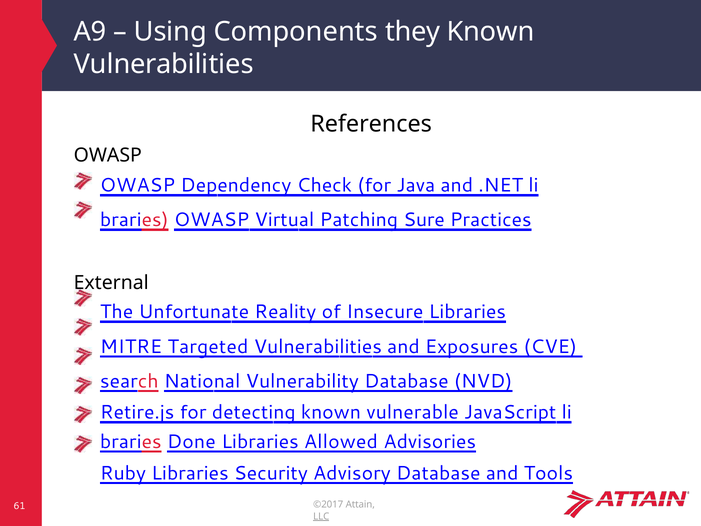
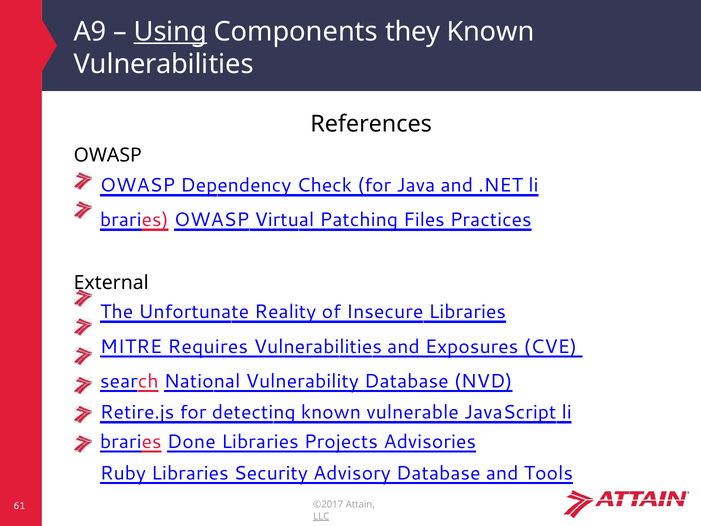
Using underline: none -> present (170, 32)
Sure: Sure -> Files (424, 220)
Targeted: Targeted -> Requires (208, 346)
Allowed: Allowed -> Projects (341, 441)
